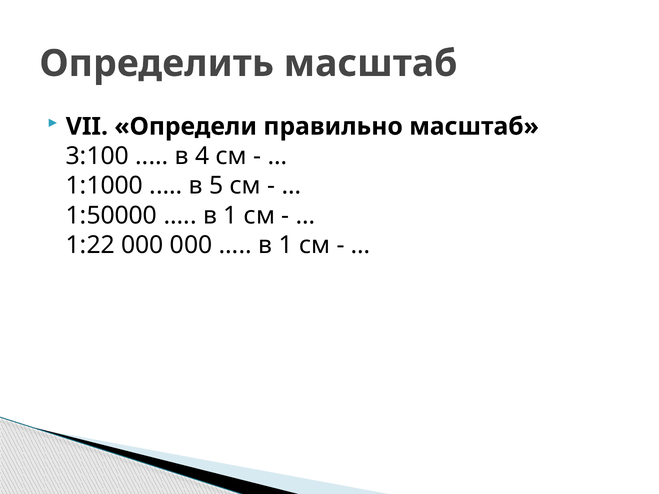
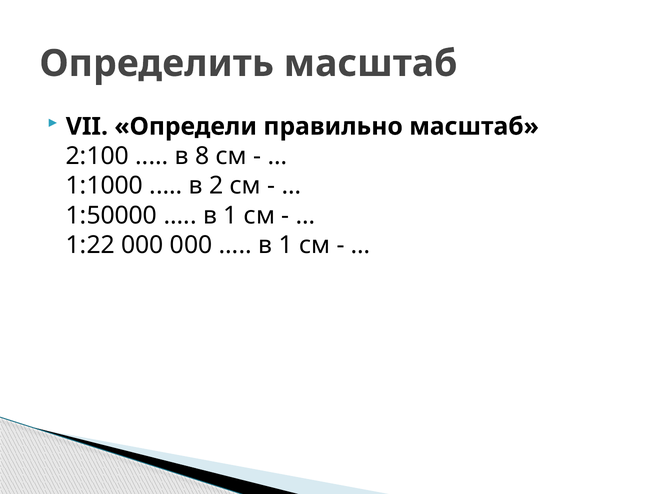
3:100: 3:100 -> 2:100 (97, 156)
4: 4 -> 8 (202, 156)
5: 5 -> 2 (216, 186)
